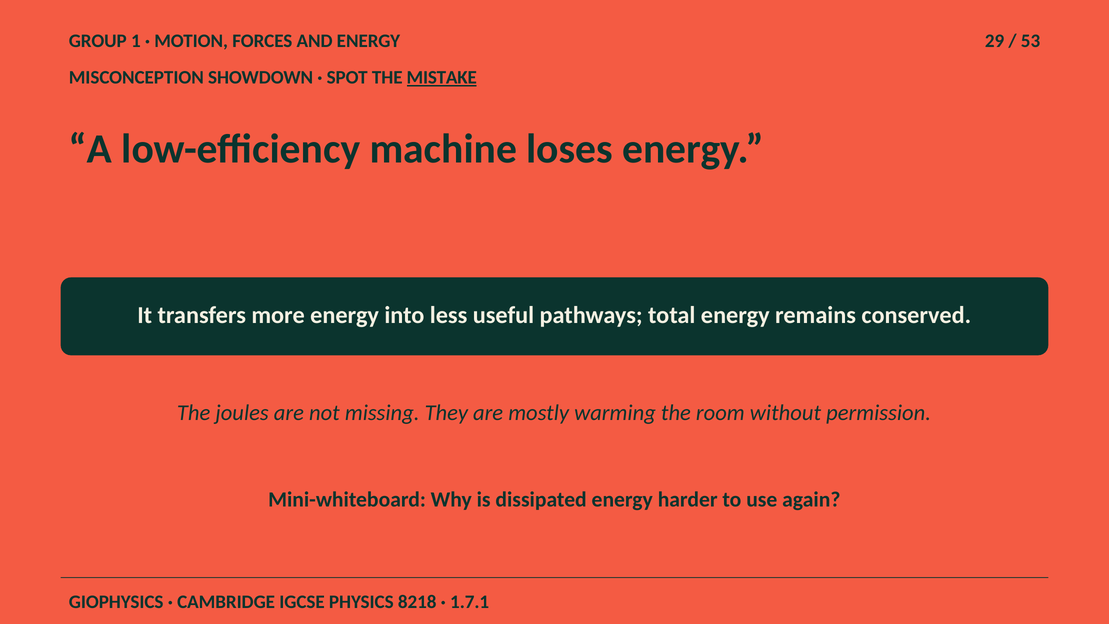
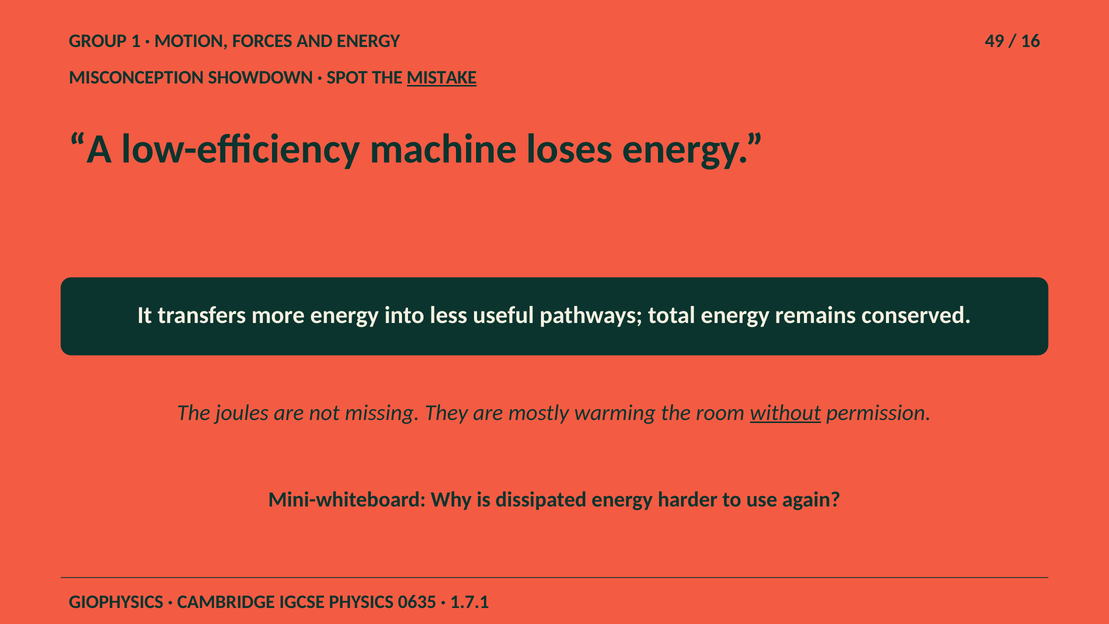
29: 29 -> 49 (995, 41)
53: 53 -> 16 (1031, 41)
without underline: none -> present (785, 413)
8218: 8218 -> 0635 (417, 602)
